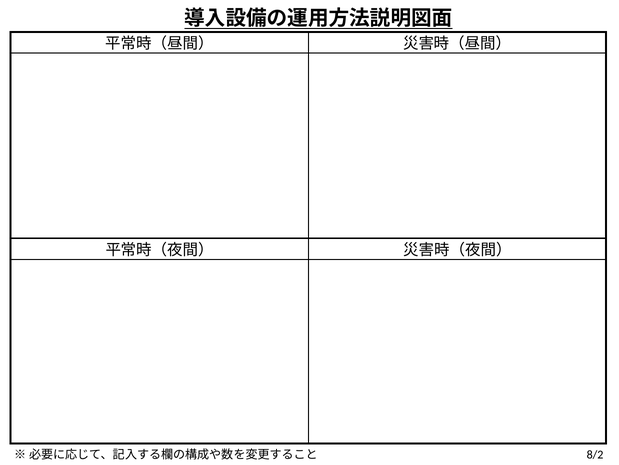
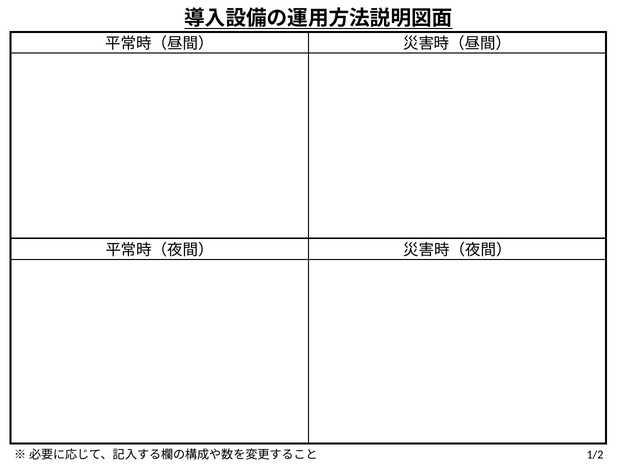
8/2: 8/2 -> 1/2 (595, 454)
